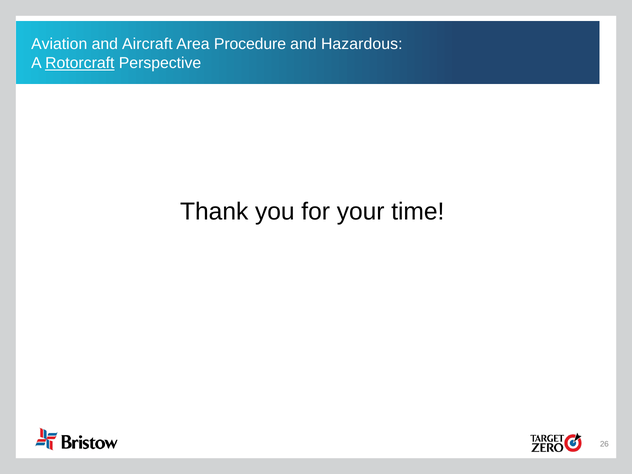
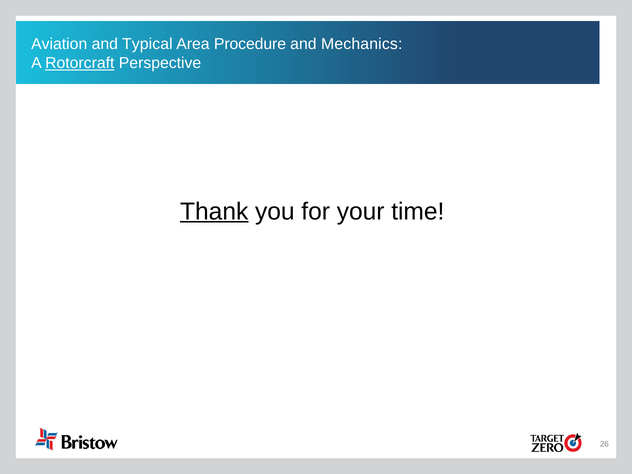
Aircraft: Aircraft -> Typical (147, 44)
Hazardous: Hazardous -> Mechanics (362, 44)
Thank underline: none -> present (214, 211)
